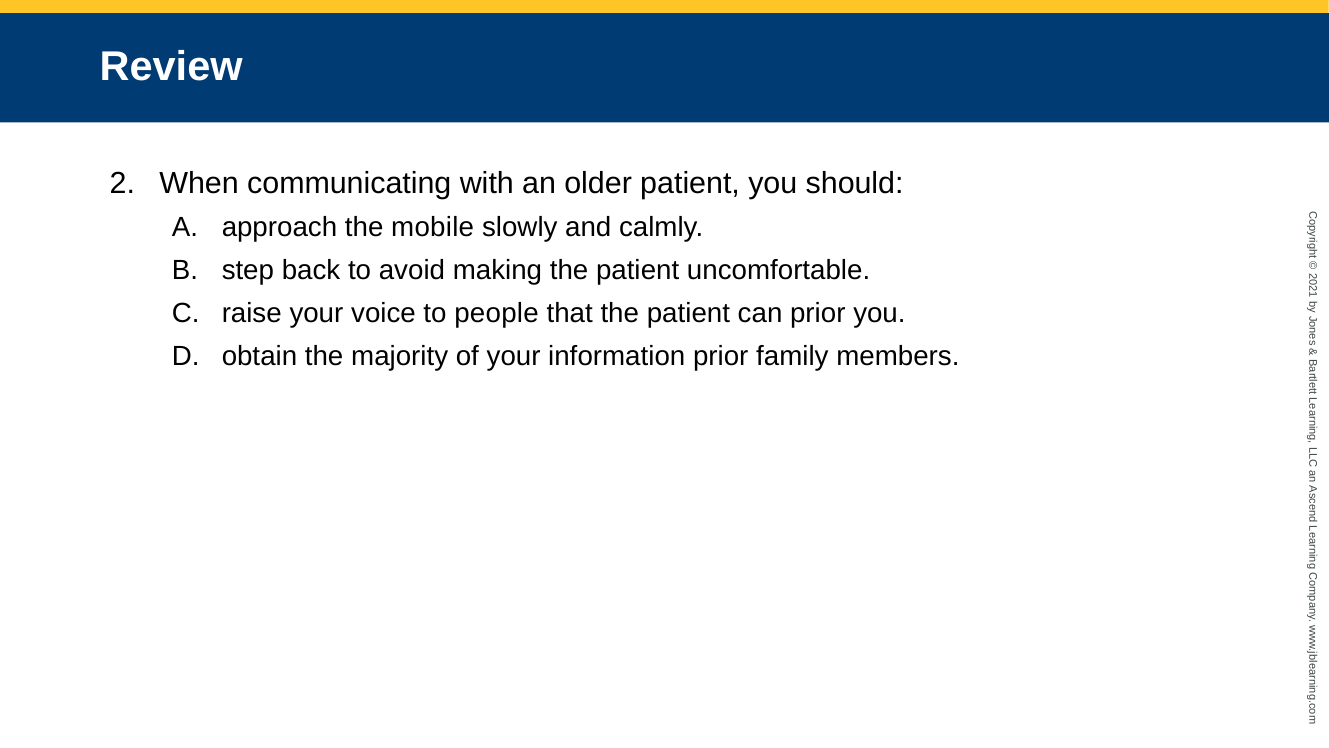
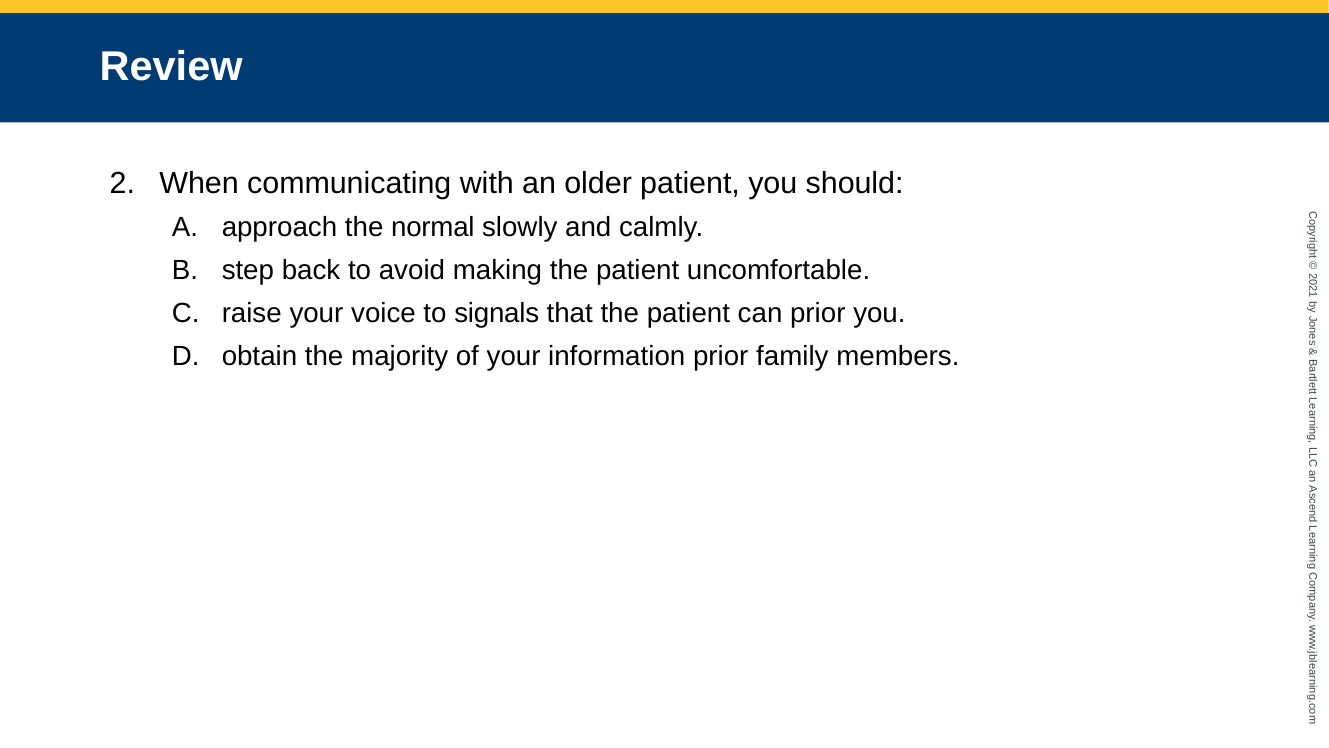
mobile: mobile -> normal (433, 228)
people: people -> signals (497, 313)
